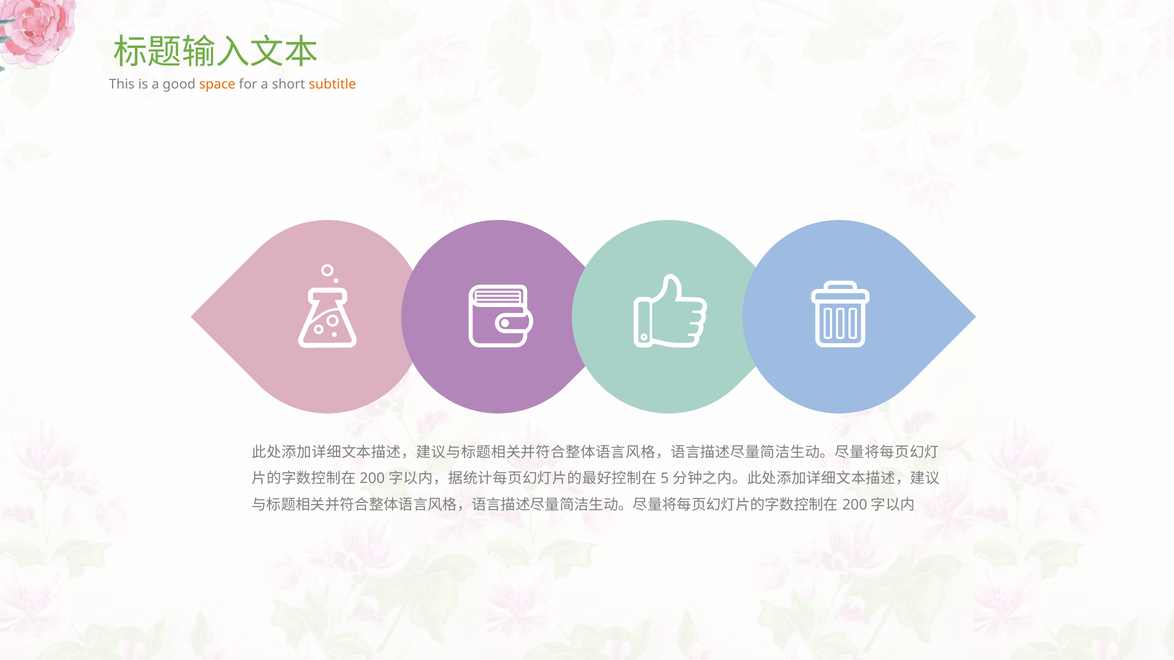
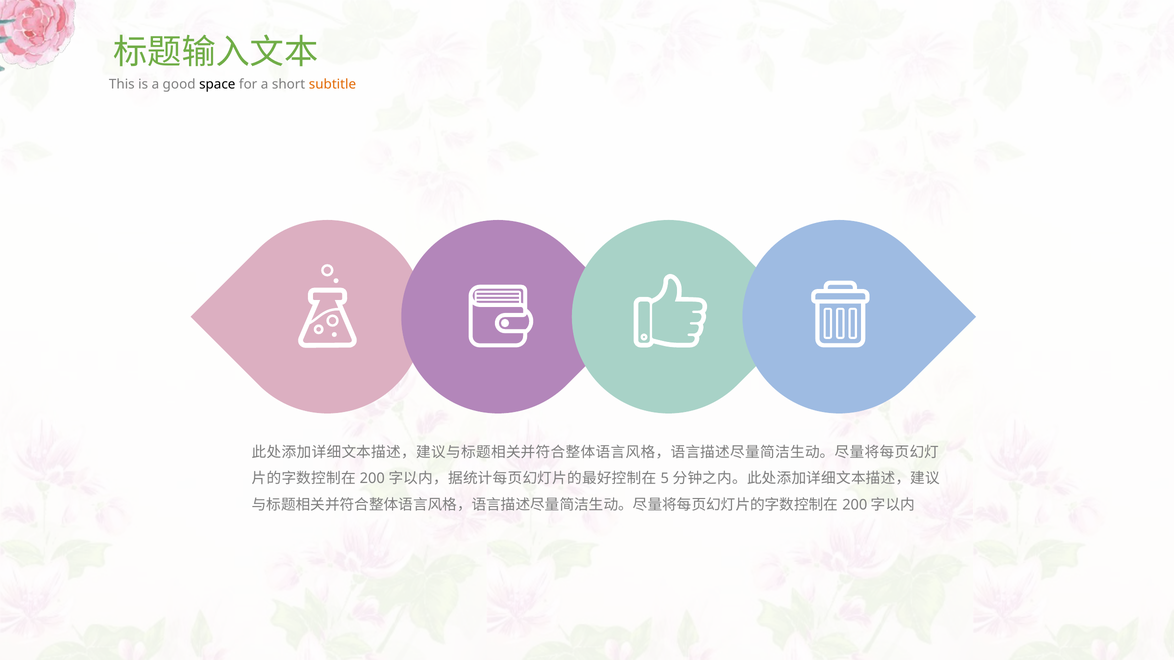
space colour: orange -> black (217, 85)
